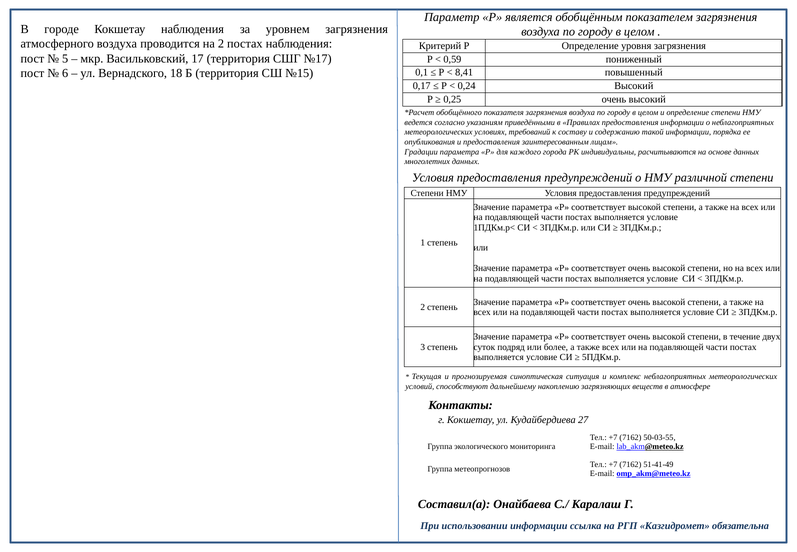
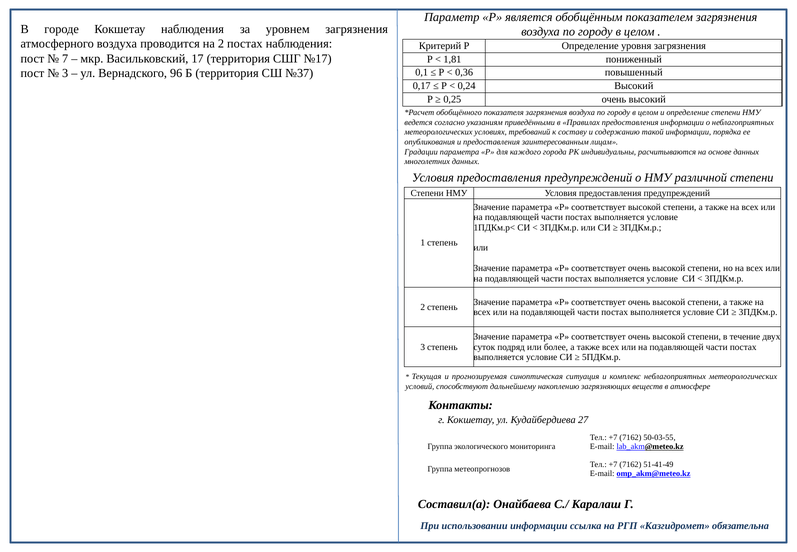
5: 5 -> 7 (65, 58)
0,59: 0,59 -> 1,81 (452, 59)
6: 6 -> 3 (65, 73)
18: 18 -> 96 (176, 73)
№15: №15 -> №37 (299, 73)
8,41: 8,41 -> 0,36 (464, 73)
